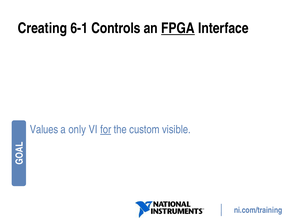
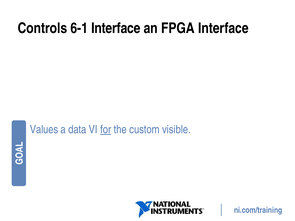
Creating: Creating -> Controls (42, 28)
6-1 Controls: Controls -> Interface (116, 28)
FPGA underline: present -> none (178, 28)
only: only -> data (77, 130)
